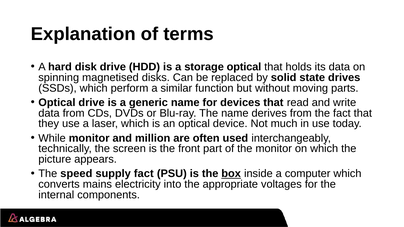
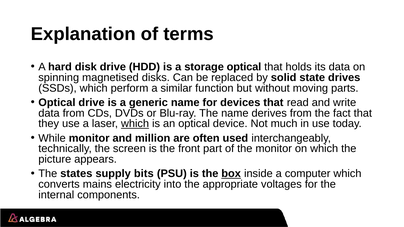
which underline: none -> present (135, 124)
speed: speed -> states (76, 174)
supply fact: fact -> bits (144, 174)
